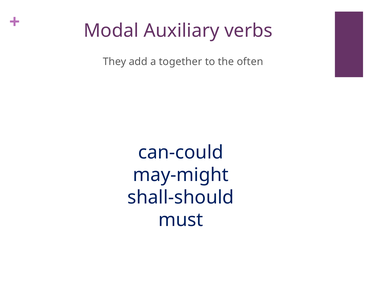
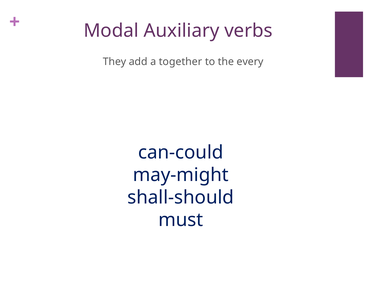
often: often -> every (250, 62)
